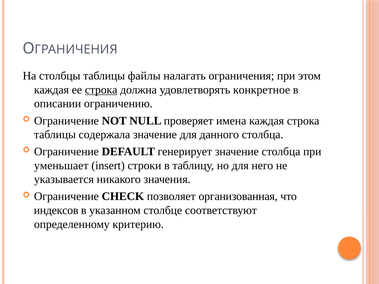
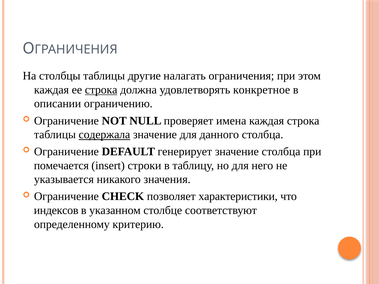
файлы: файлы -> другие (144, 76)
содержала underline: none -> present (104, 135)
уменьшает: уменьшает -> помечается (61, 166)
организованная: организованная -> характеристики (238, 197)
